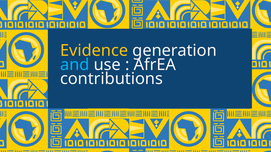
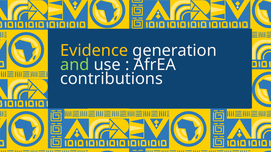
and colour: light blue -> light green (75, 65)
